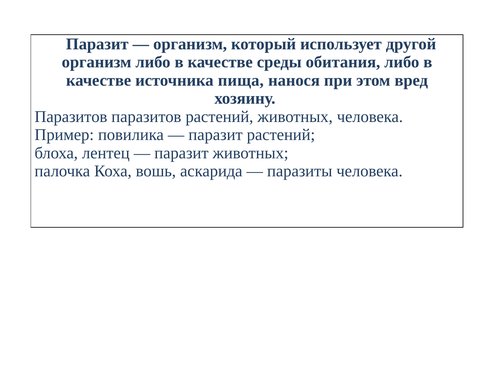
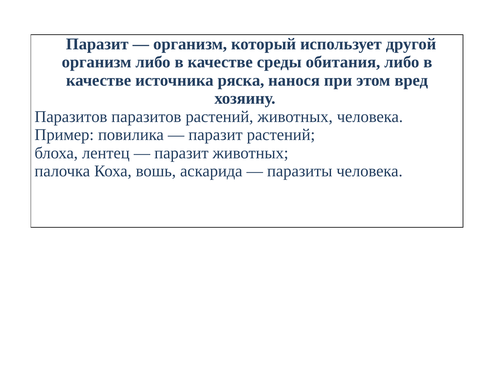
пища: пища -> ряска (241, 80)
